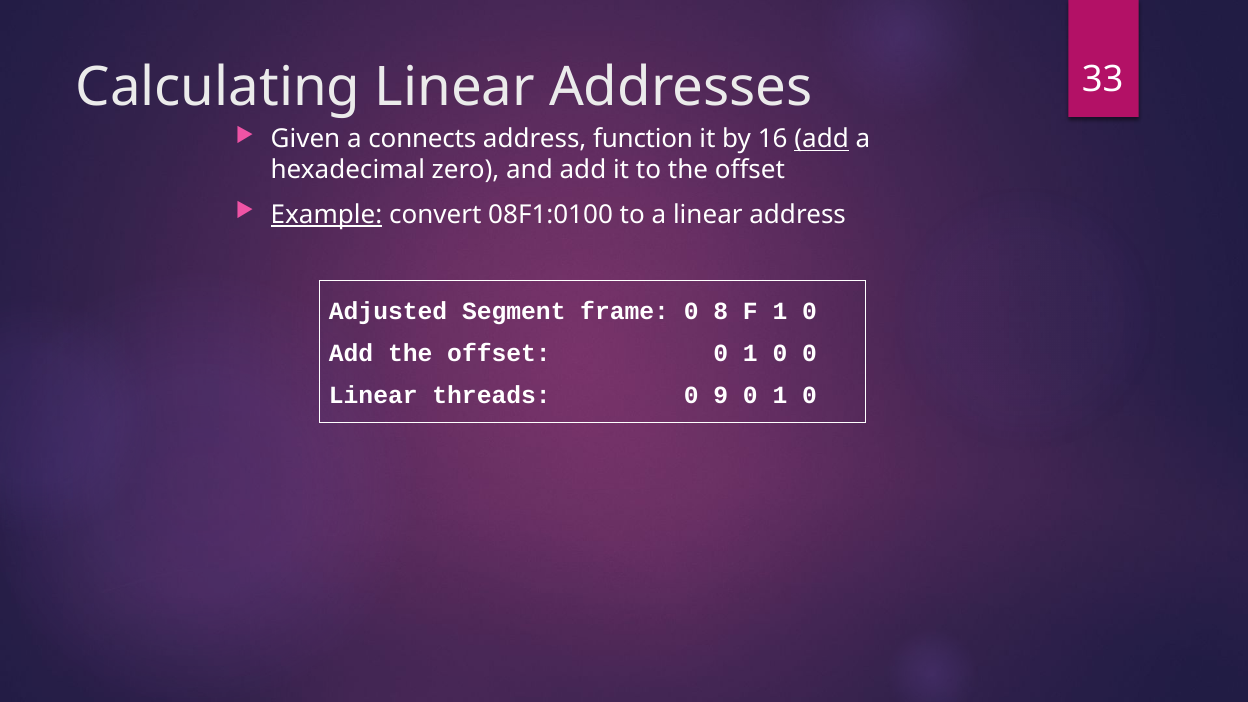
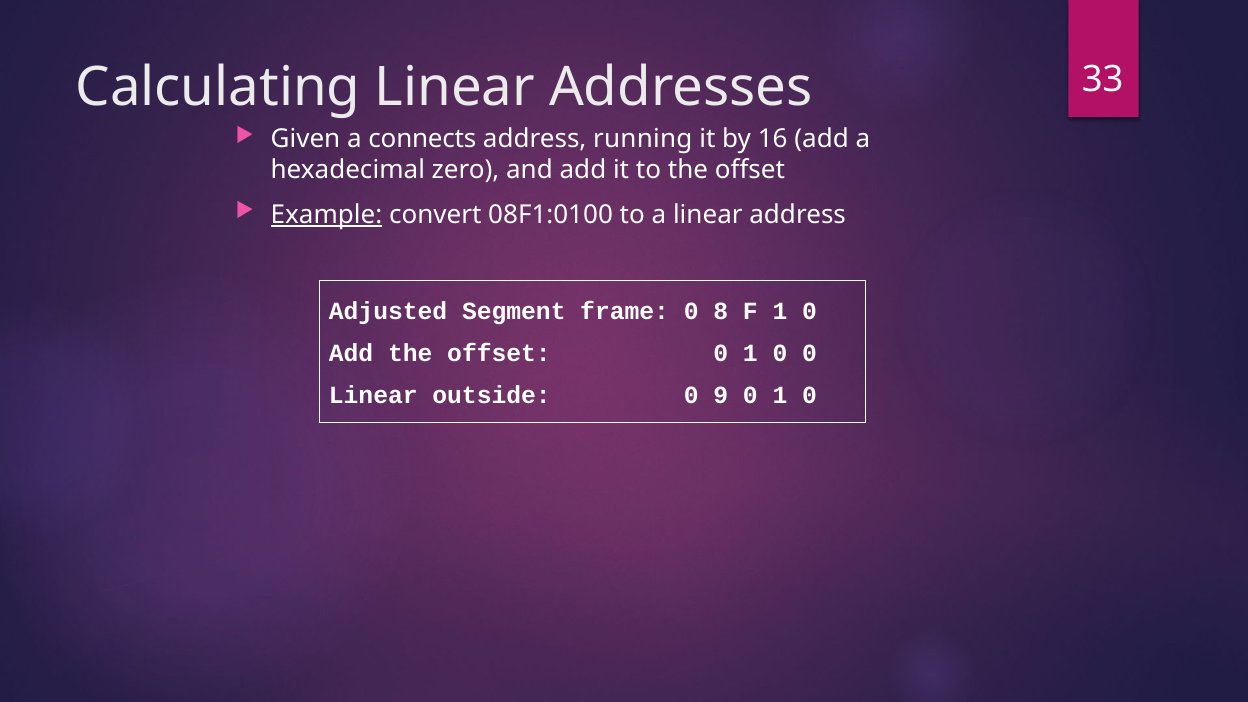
function: function -> running (643, 139)
add underline: present -> none (822, 139)
threads: threads -> outside (492, 395)
